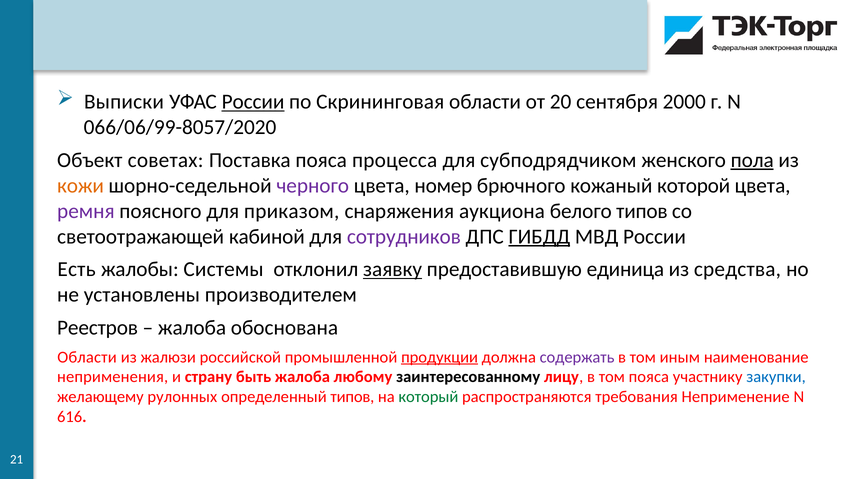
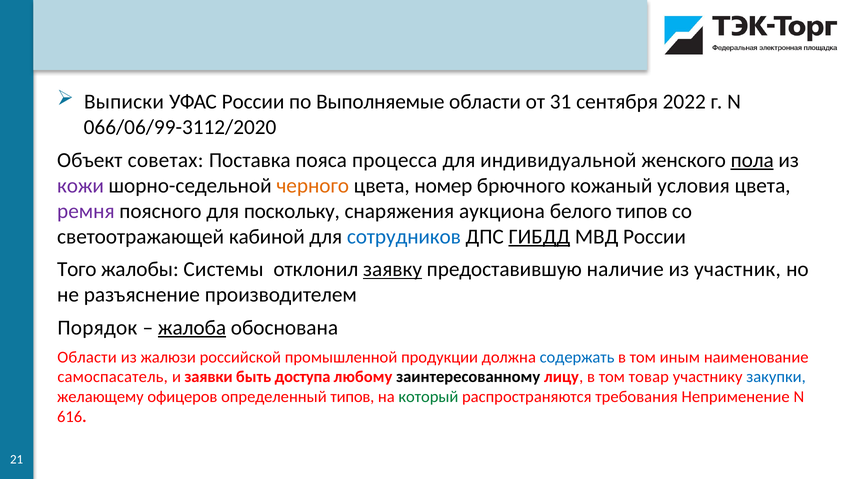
России underline: present -> none (253, 102)
Скрининговая: Скрининговая -> Выполняемые (380, 102)
20: 20 -> 31 (561, 102)
2000: 2000 -> 2022 (684, 102)
066/06/99-8057/2020: 066/06/99-8057/2020 -> 066/06/99-3112/2020 (180, 127)
субподрядчиком: субподрядчиком -> индивидуальной (558, 160)
кожи colour: orange -> purple (81, 185)
черного colour: purple -> orange (313, 185)
которой: которой -> условия (694, 185)
приказом: приказом -> поскольку (292, 211)
сотрудников colour: purple -> blue (404, 237)
Есть: Есть -> Того (77, 269)
единица: единица -> наличие (625, 269)
средства: средства -> участник (737, 269)
установлены: установлены -> разъяснение (142, 295)
Реестров: Реестров -> Порядок (97, 327)
жалоба underline: none -> present (192, 327)
продукции underline: present -> none (440, 357)
содержать colour: purple -> blue (577, 357)
неприменения: неприменения -> самоспасатель (113, 377)
страну: страну -> заявки (209, 377)
быть жалоба: жалоба -> доступа (303, 377)
том пояса: пояса -> товар (649, 377)
рулонных: рулонных -> офицеров (182, 397)
